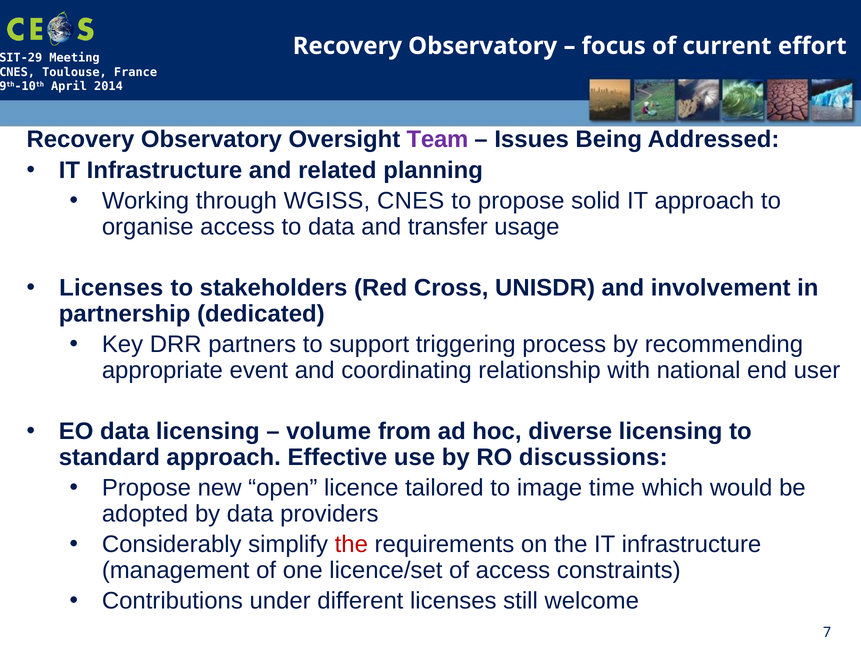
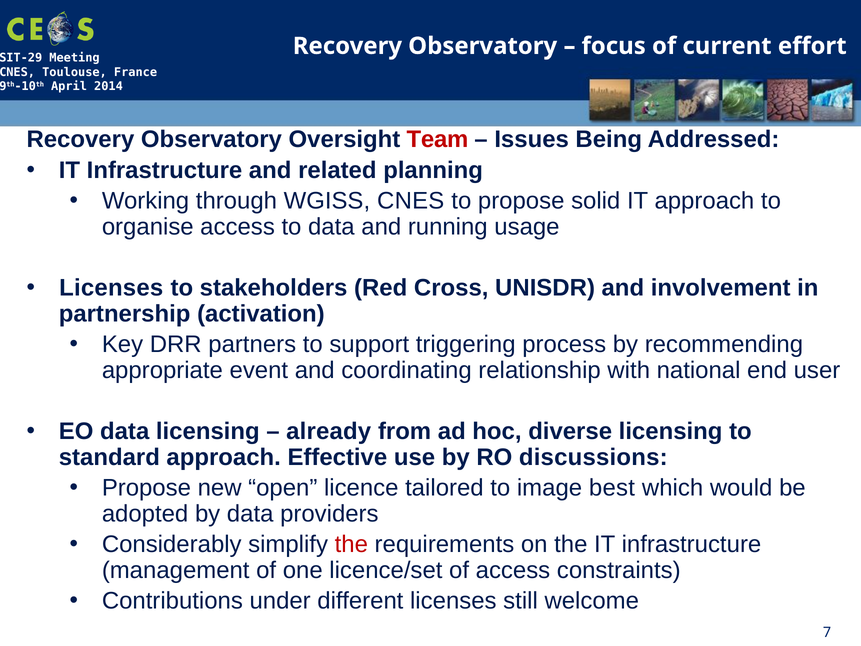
Team colour: purple -> red (437, 140)
transfer: transfer -> running (448, 227)
dedicated: dedicated -> activation (261, 314)
volume: volume -> already (329, 431)
time: time -> best (612, 488)
